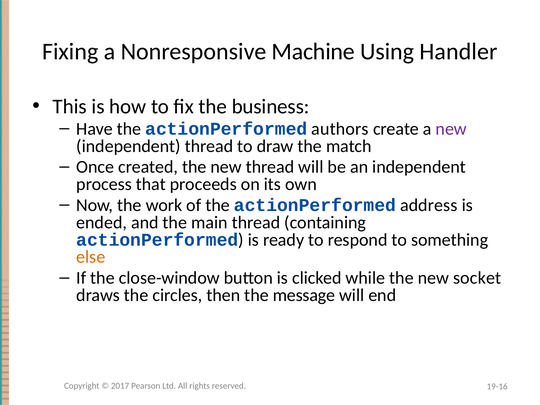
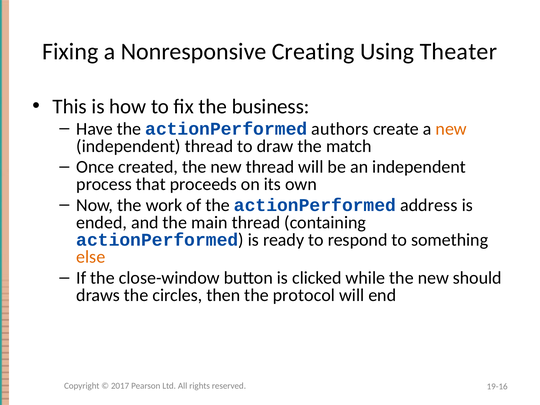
Machine: Machine -> Creating (313, 52)
Handler: Handler -> Theater (458, 52)
new colour: purple -> orange (451, 129)
socket: socket -> should (477, 278)
message: message -> protocol (304, 295)
